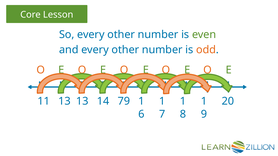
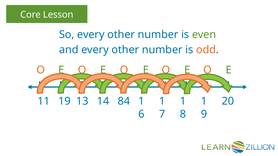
11 13: 13 -> 19 (64, 101)
79: 79 -> 84 (124, 101)
